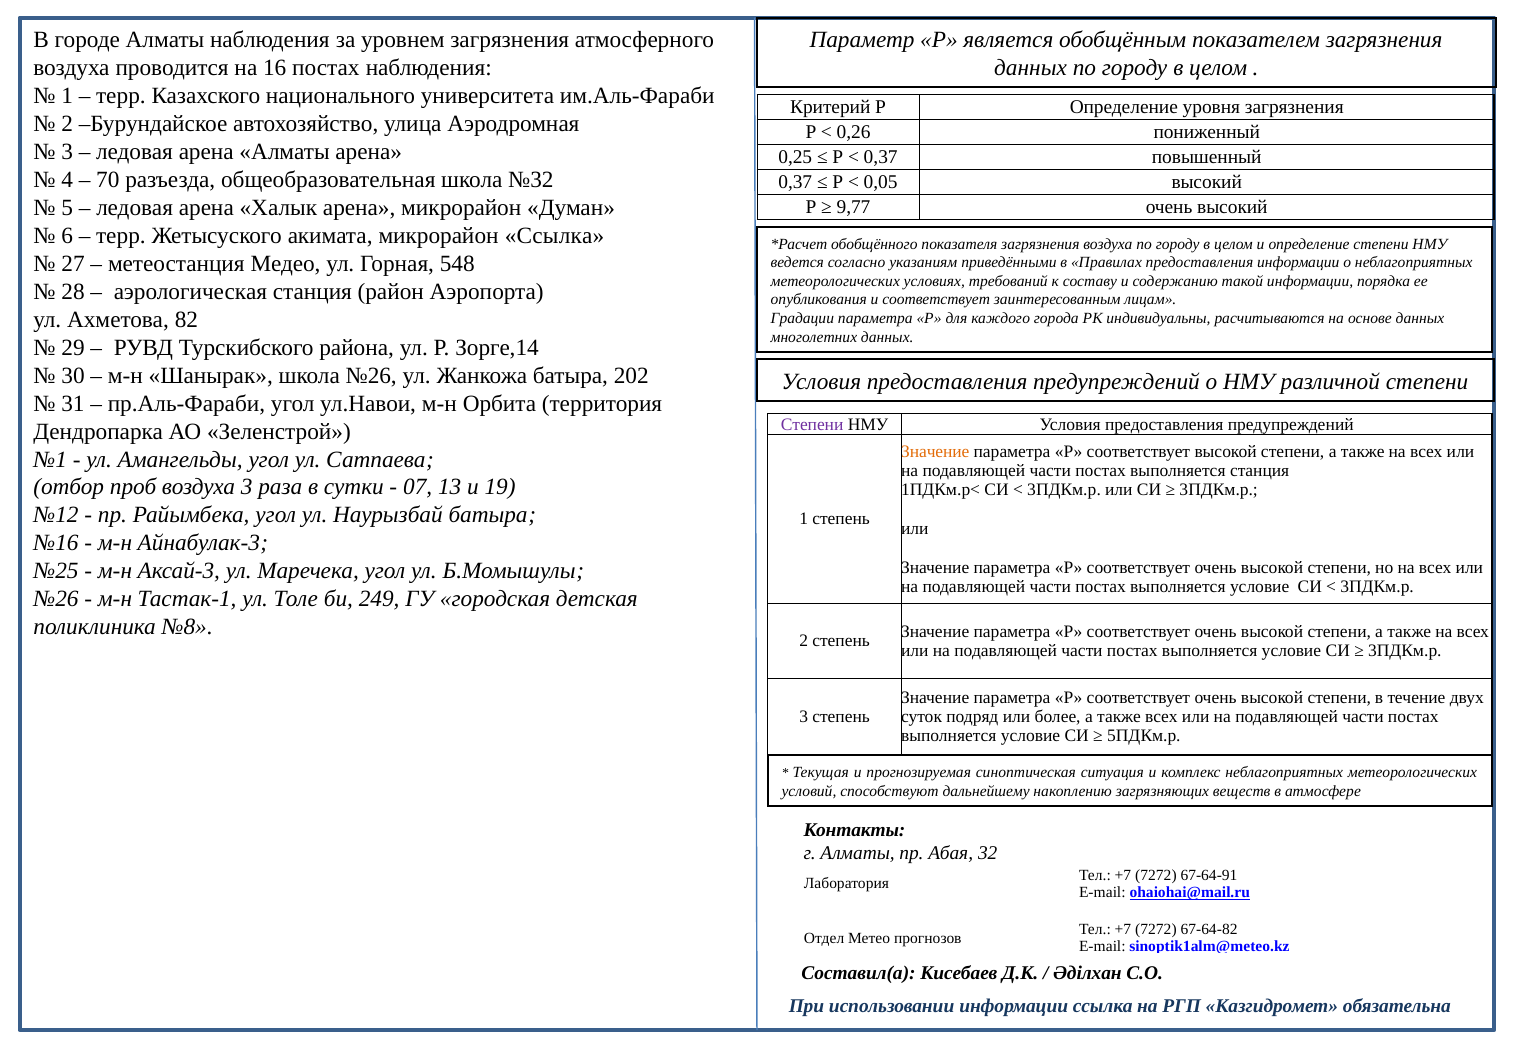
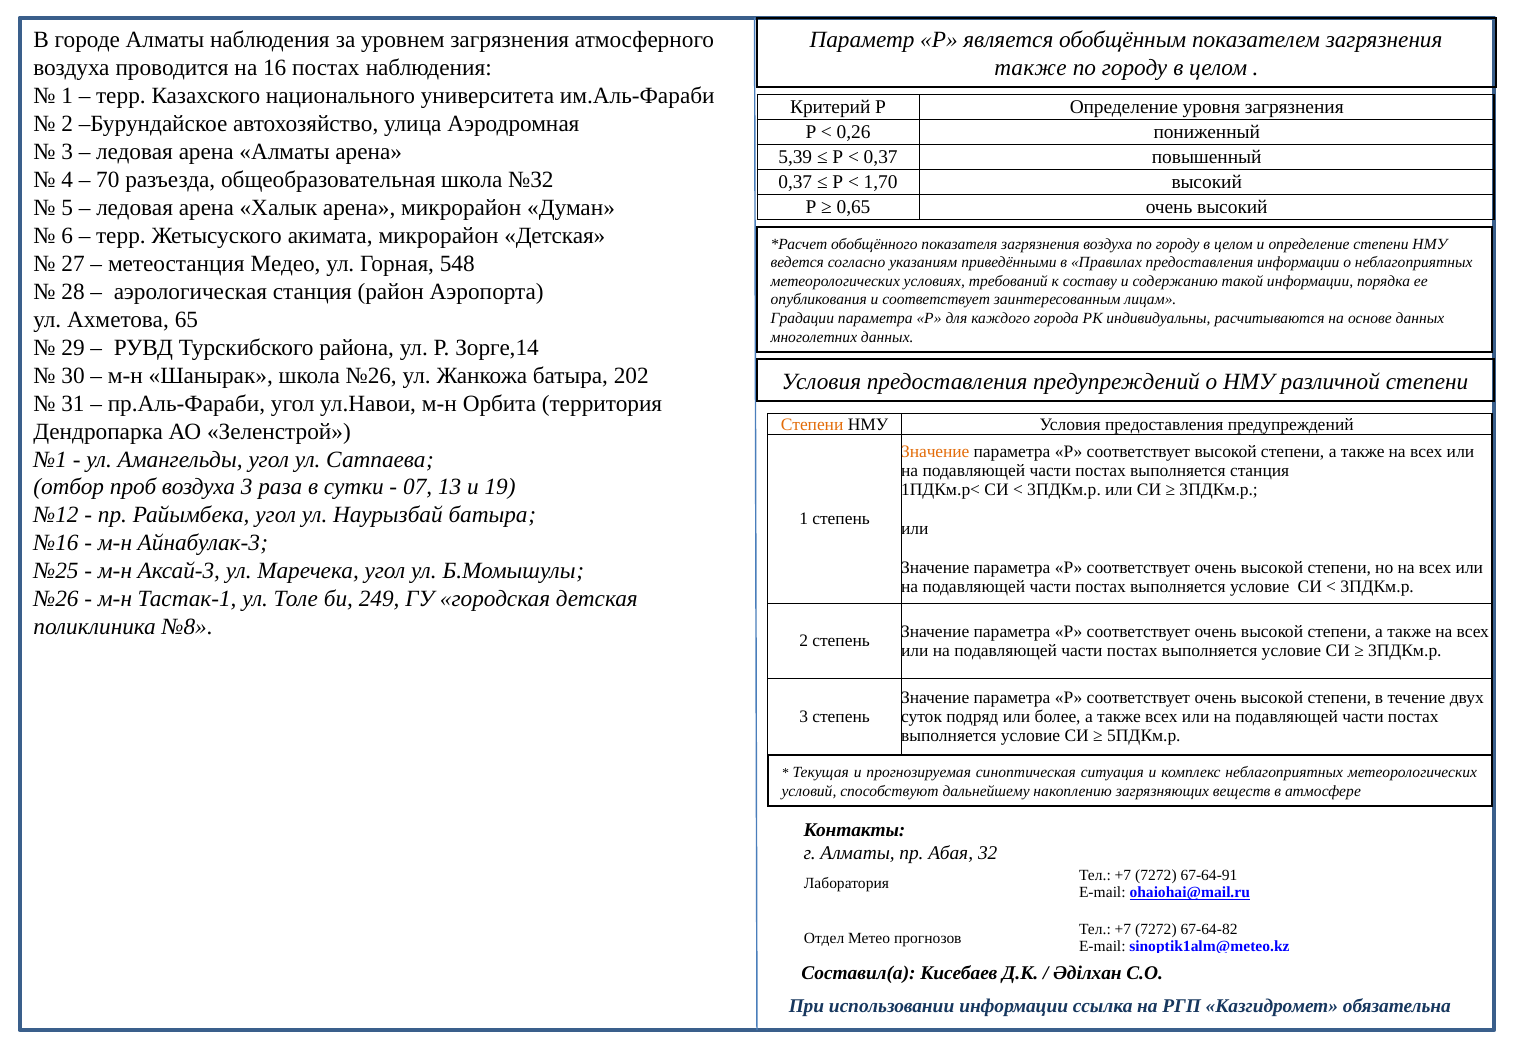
данных: данных -> также (1030, 68)
0,25: 0,25 -> 5,39 (795, 157)
0,05: 0,05 -> 1,70 (881, 182)
9,77: 9,77 -> 0,65 (854, 207)
микрорайон Ссылка: Ссылка -> Детская (555, 236)
82: 82 -> 65 (186, 320)
Степени colour: purple -> orange (812, 425)
